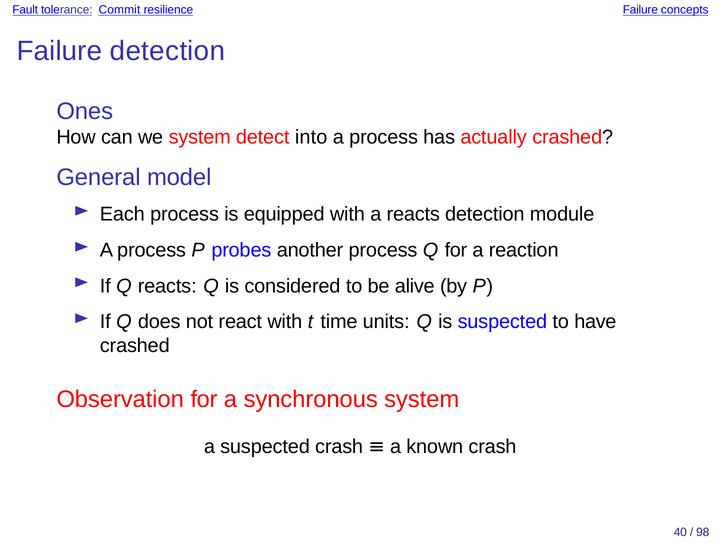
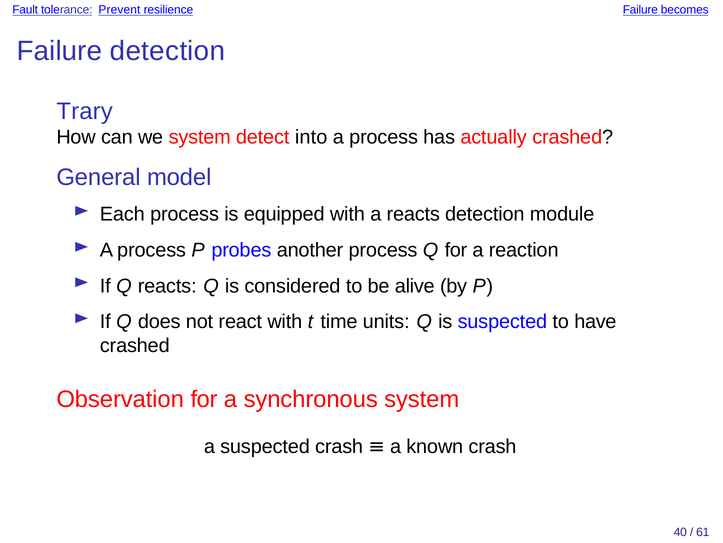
Commit: Commit -> Prevent (119, 10)
concepts: concepts -> becomes (685, 10)
Ones: Ones -> Trary (85, 111)
98: 98 -> 61 (703, 532)
